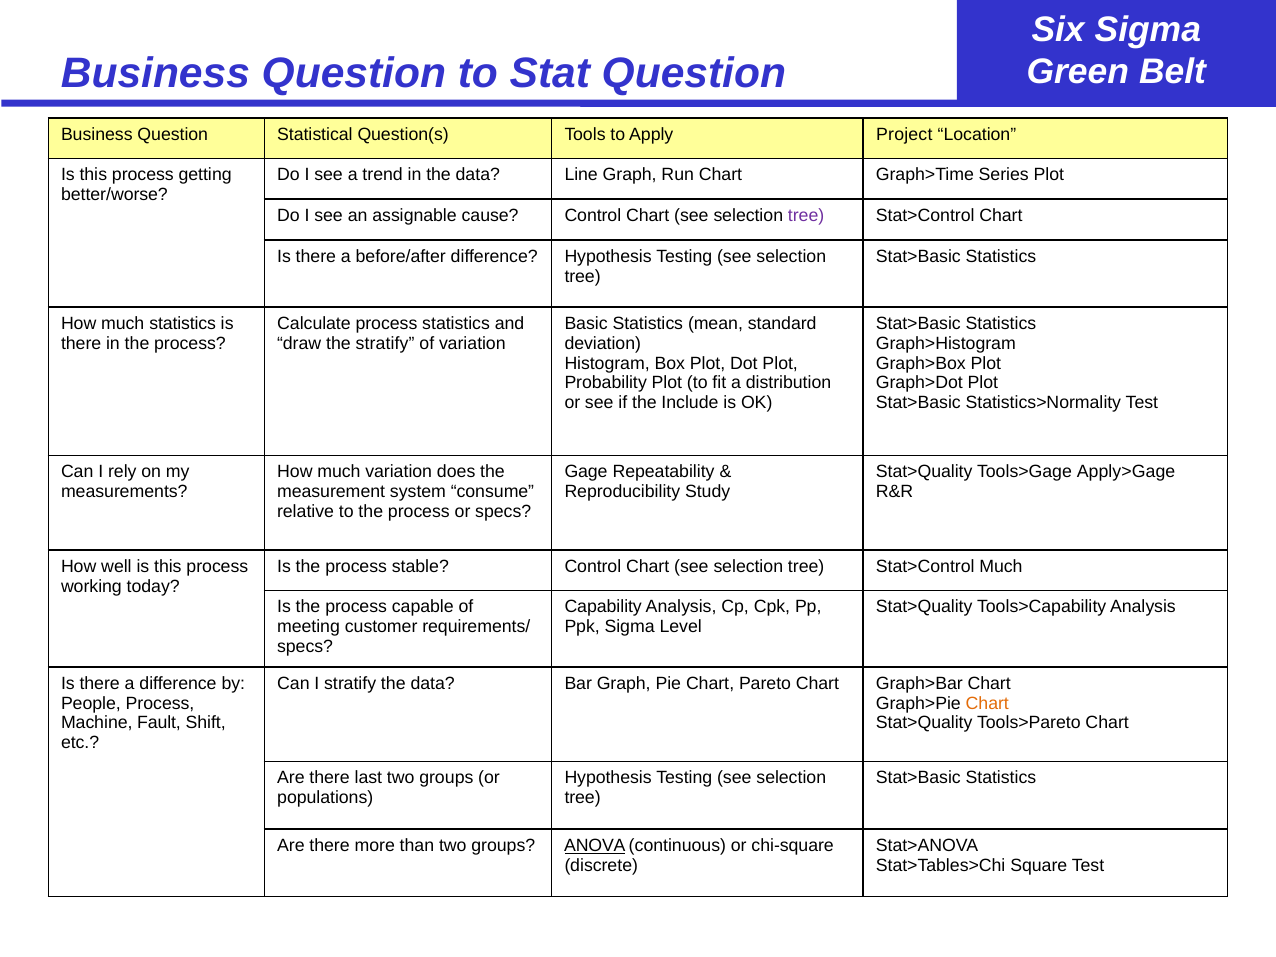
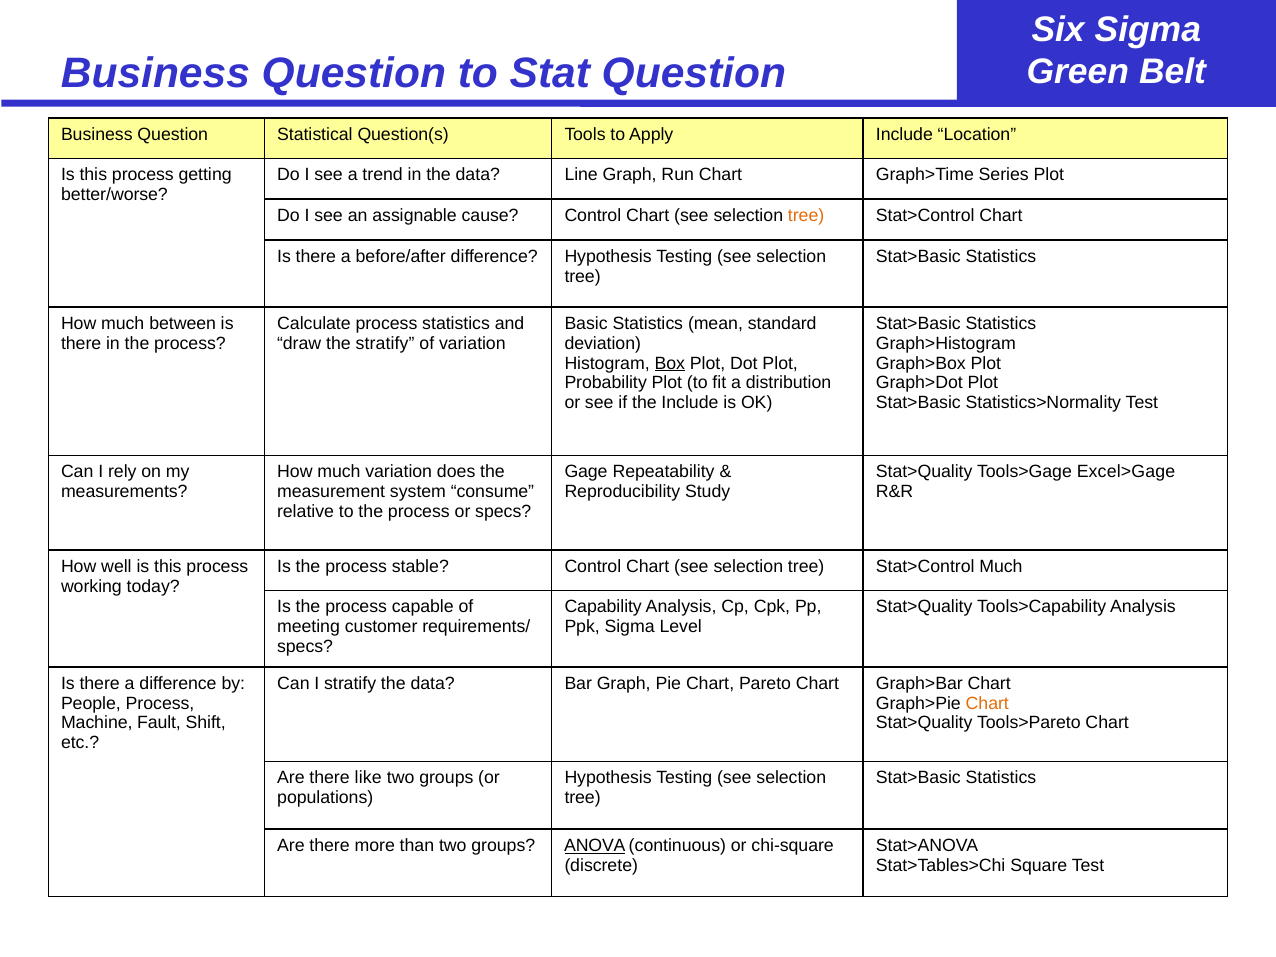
Apply Project: Project -> Include (904, 135)
tree colour: purple -> orange (806, 216)
much statistics: statistics -> between (183, 324)
Box underline: none -> present (670, 363)
Apply>Gage: Apply>Gage -> Excel>Gage (1126, 472)
last: last -> like (368, 778)
